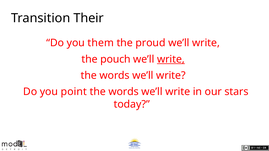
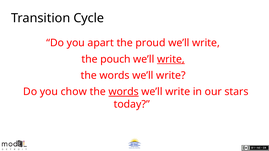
Their: Their -> Cycle (89, 18)
them: them -> apart (101, 43)
point: point -> chow (74, 92)
words underline: none -> present (124, 92)
